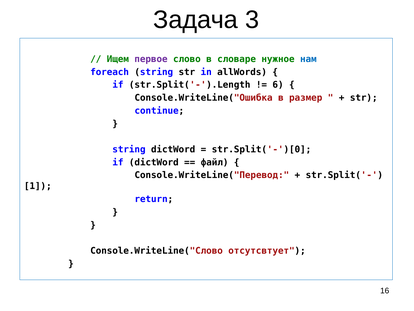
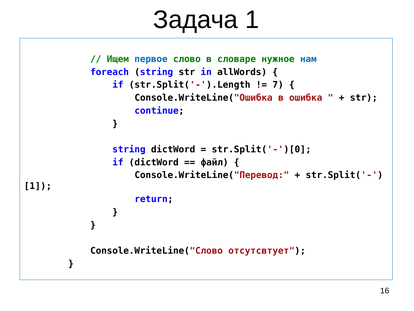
Задача 3: 3 -> 1 (252, 20)
первое colour: purple -> blue (151, 59)
6: 6 -> 7 (278, 85)
размер: размер -> ошибка (306, 98)
